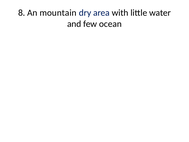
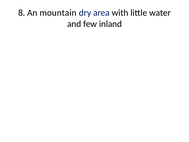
ocean: ocean -> inland (110, 24)
